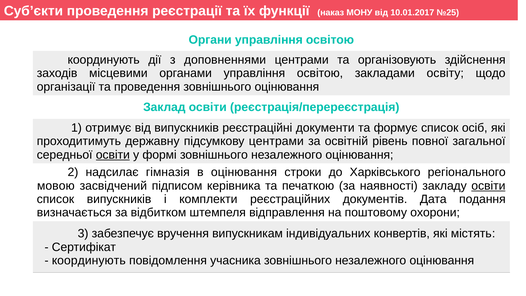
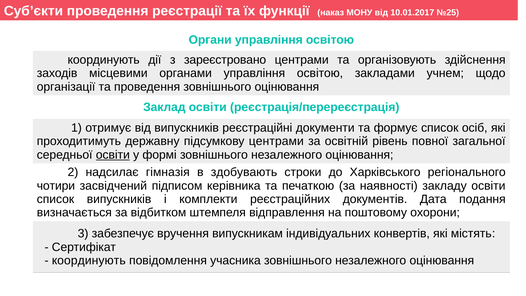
доповненнями: доповненнями -> зареєстровано (225, 60)
освіту: освіту -> учнем (445, 73)
в оцінювання: оцінювання -> здобувають (244, 172)
мовою: мовою -> чотири (56, 186)
освіти underline: present -> none (488, 186)
